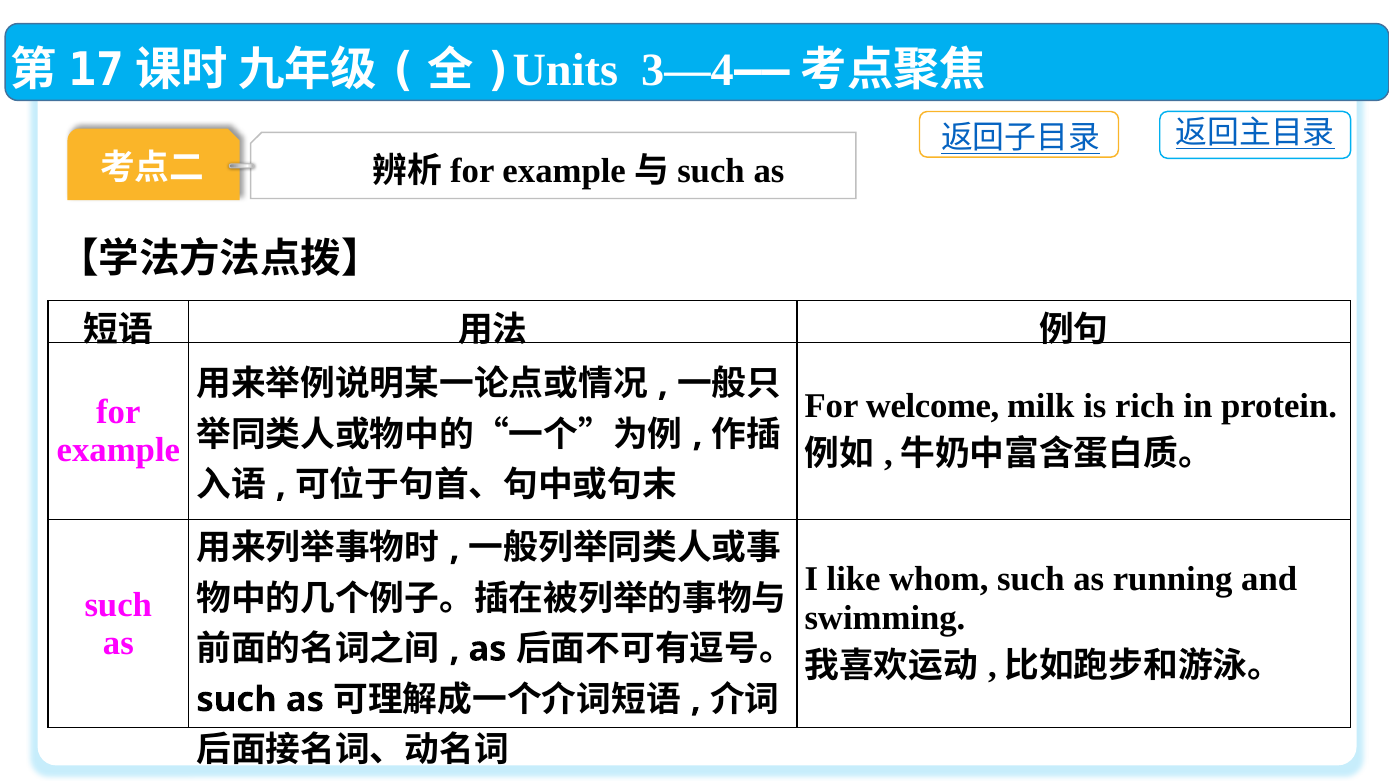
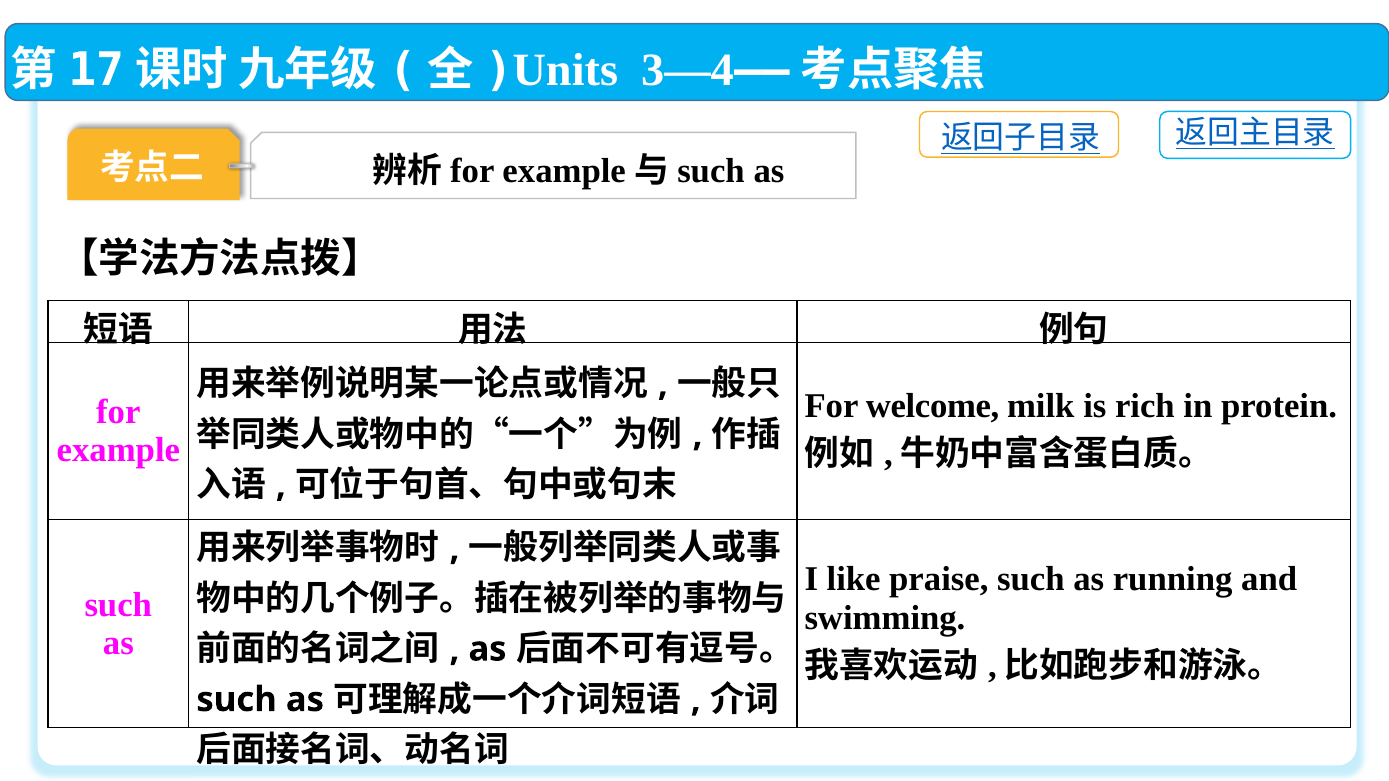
whom: whom -> praise (939, 580)
